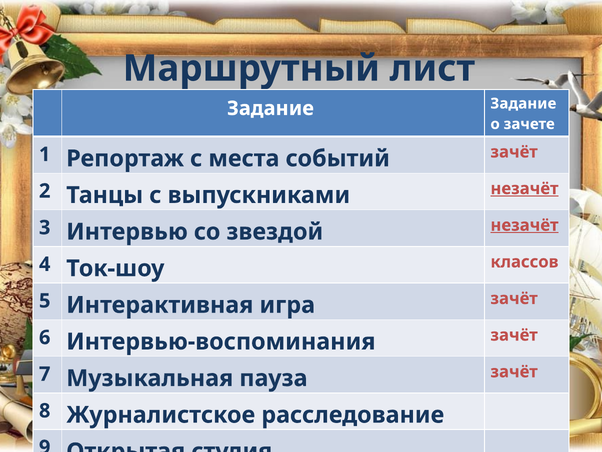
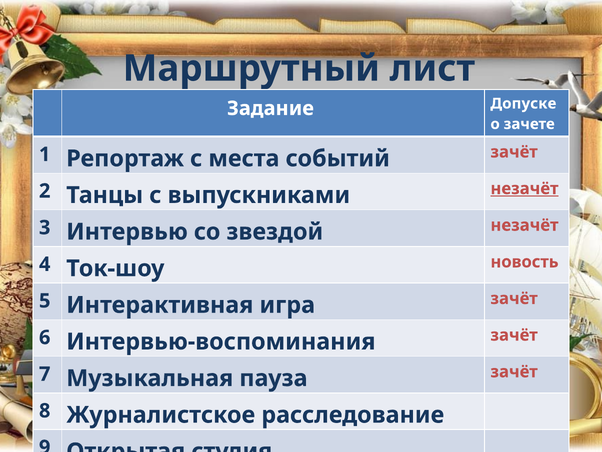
Задание Задание: Задание -> Допуске (523, 103)
незачёт underline: present -> none (524, 225)
классов: классов -> новость (524, 262)
